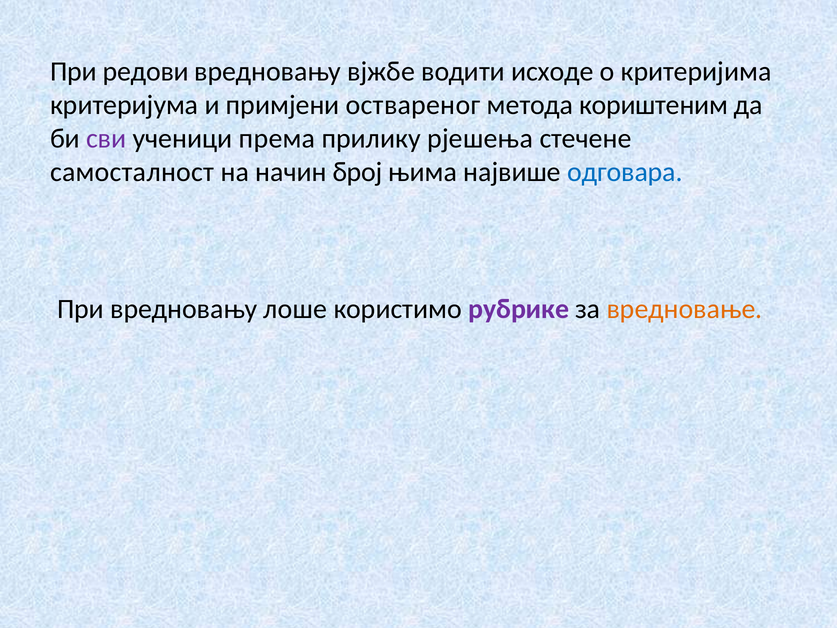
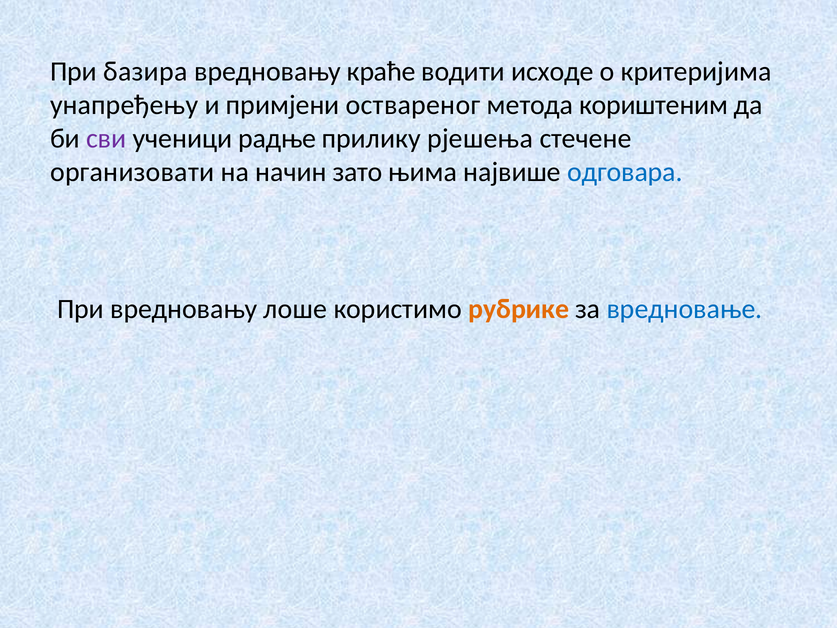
редови: редови -> базира (145, 72)
вјжбе: вјжбе -> краће (381, 72)
критеријума: критеријума -> унапређењу (124, 105)
према: према -> радње (277, 139)
самосталност: самосталност -> организовати (132, 172)
број: број -> зато (358, 172)
рубрике colour: purple -> orange (519, 309)
вредновање colour: orange -> blue (685, 309)
